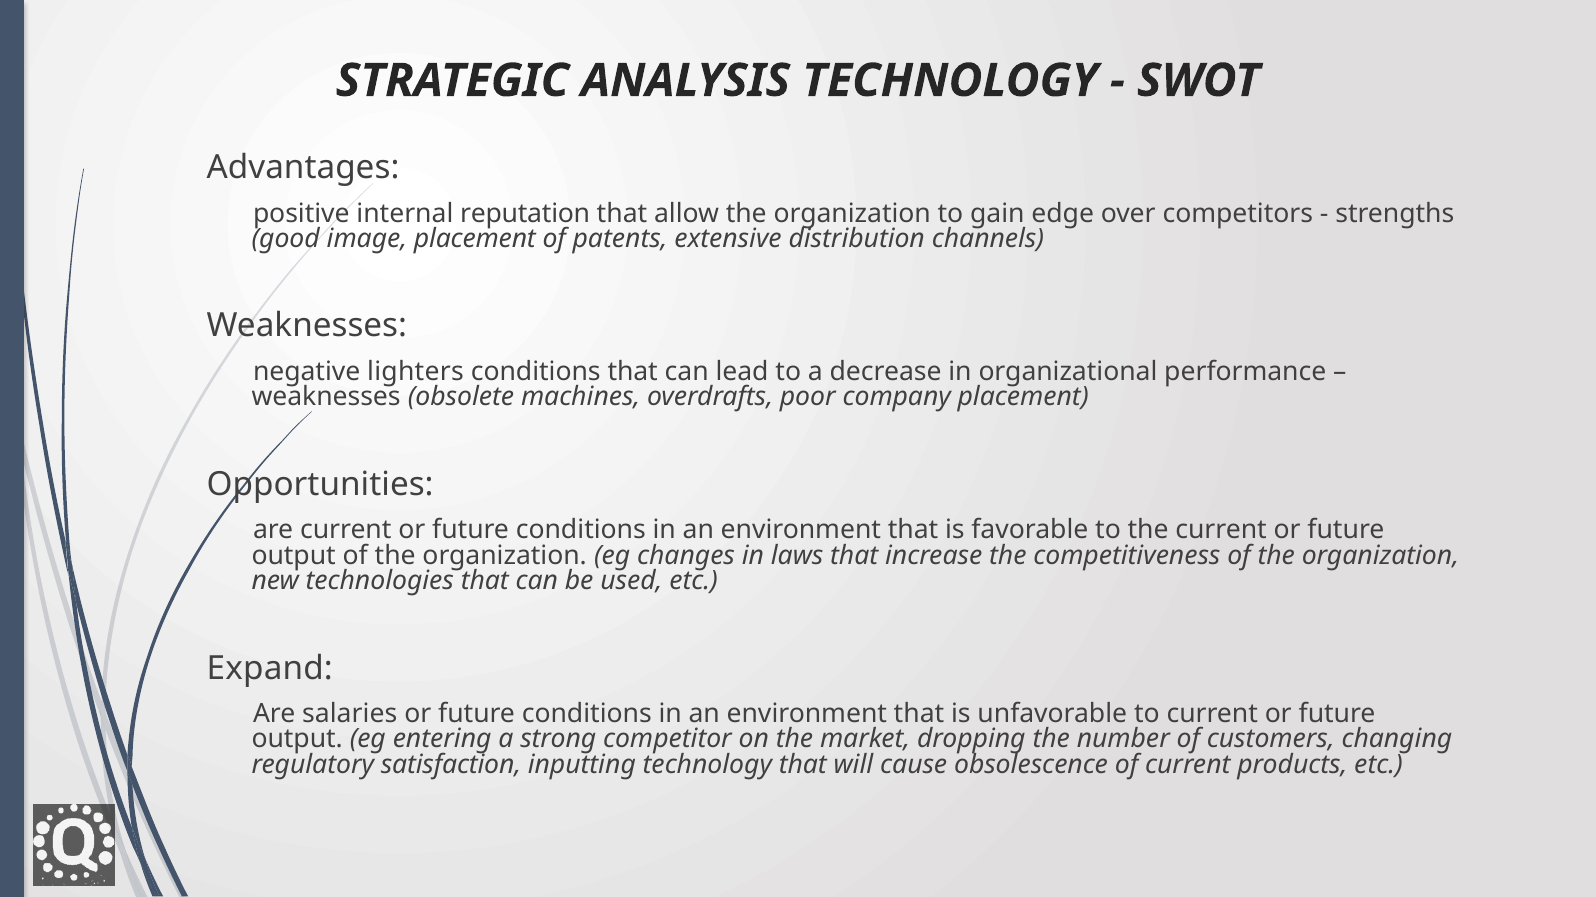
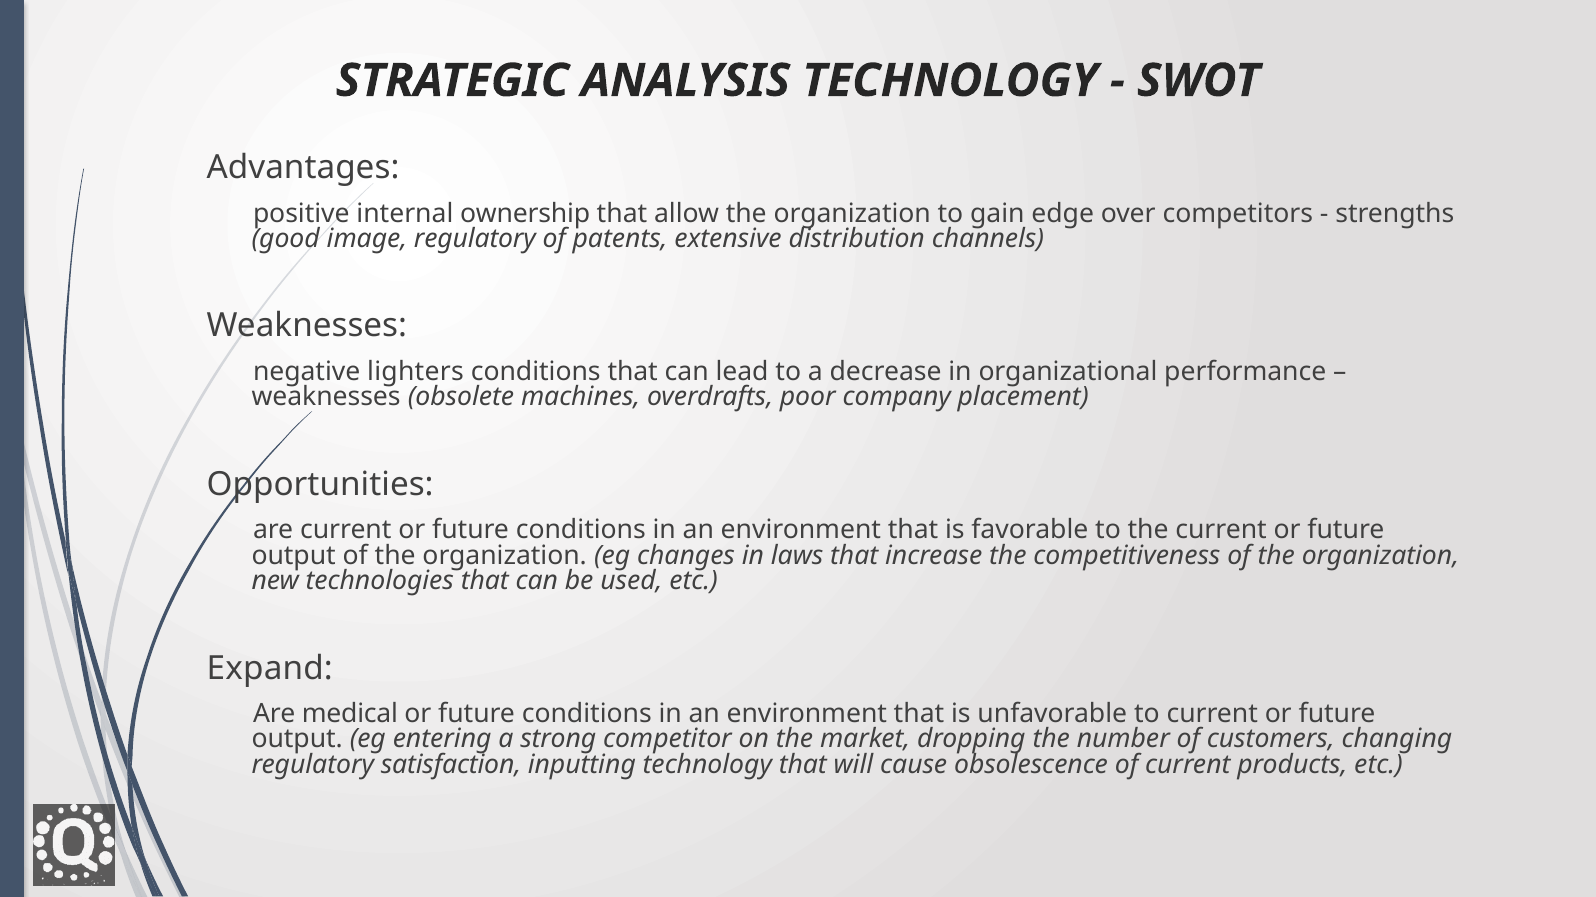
reputation: reputation -> ownership (525, 213)
image placement: placement -> regulatory (475, 239)
salaries: salaries -> medical (350, 714)
